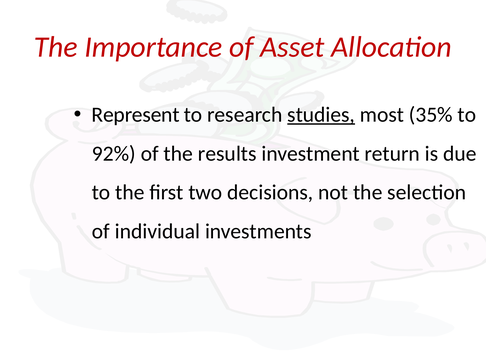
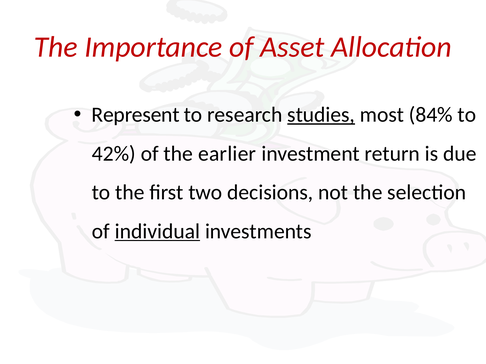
35%: 35% -> 84% (431, 115)
92%: 92% -> 42% (114, 154)
results: results -> earlier (227, 154)
individual underline: none -> present (157, 232)
